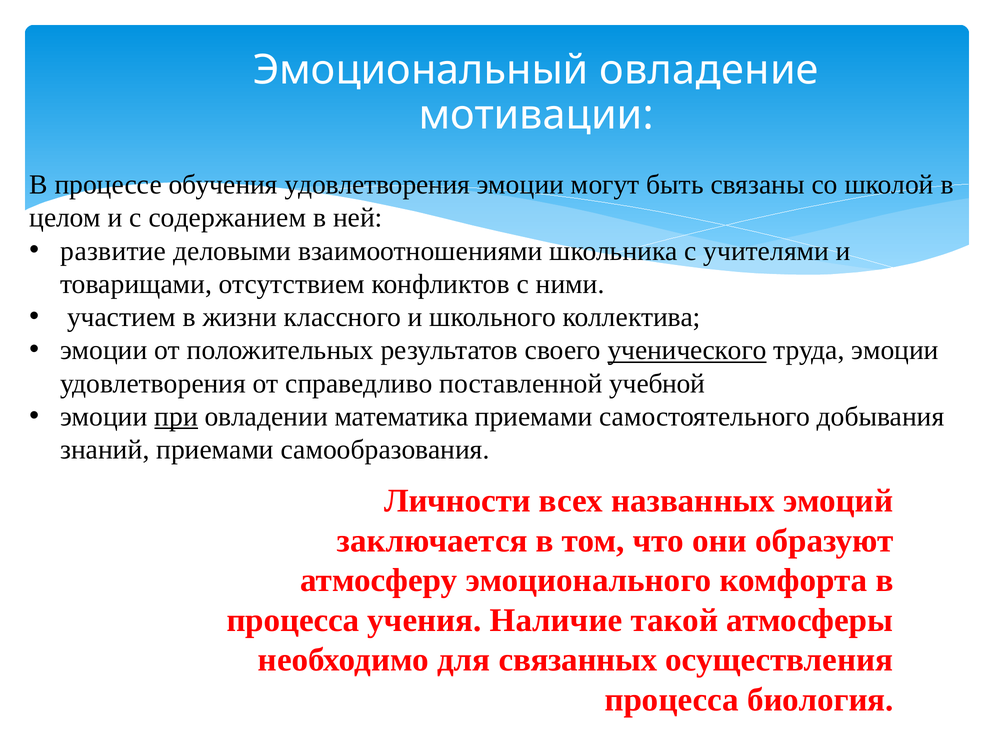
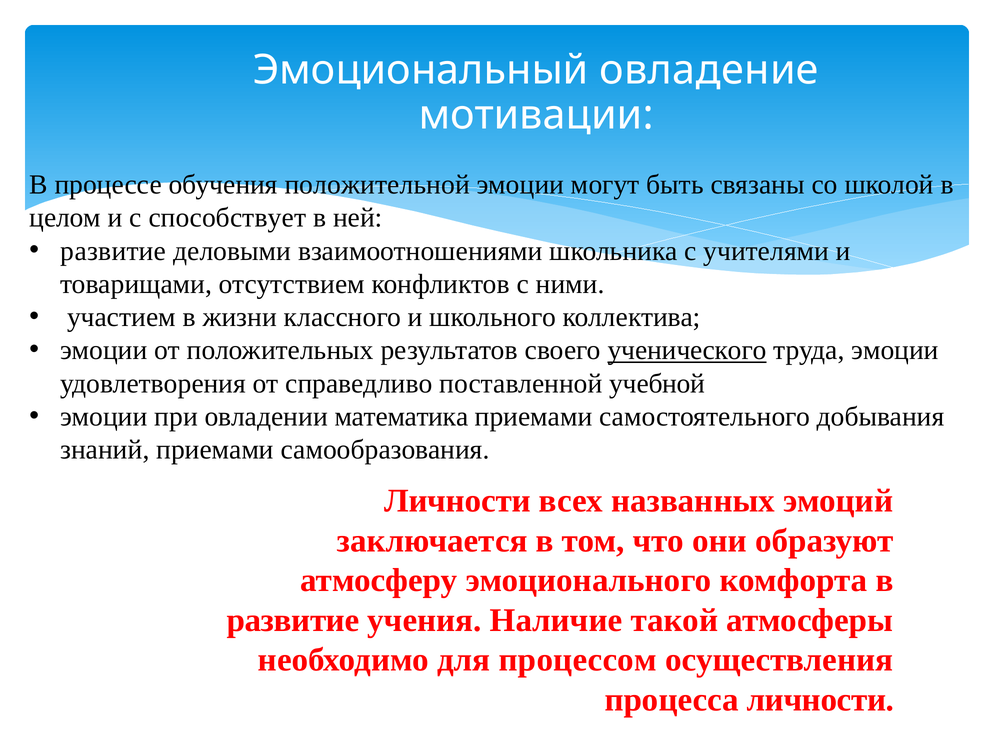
обучения удовлетворения: удовлетворения -> положительной (377, 185)
содержанием: содержанием -> способствует (227, 218)
при underline: present -> none (176, 416)
процесса: процесса -> развитие (293, 620)
связанных: связанных -> процессом (578, 660)
процесса биология: биология -> личности (820, 699)
